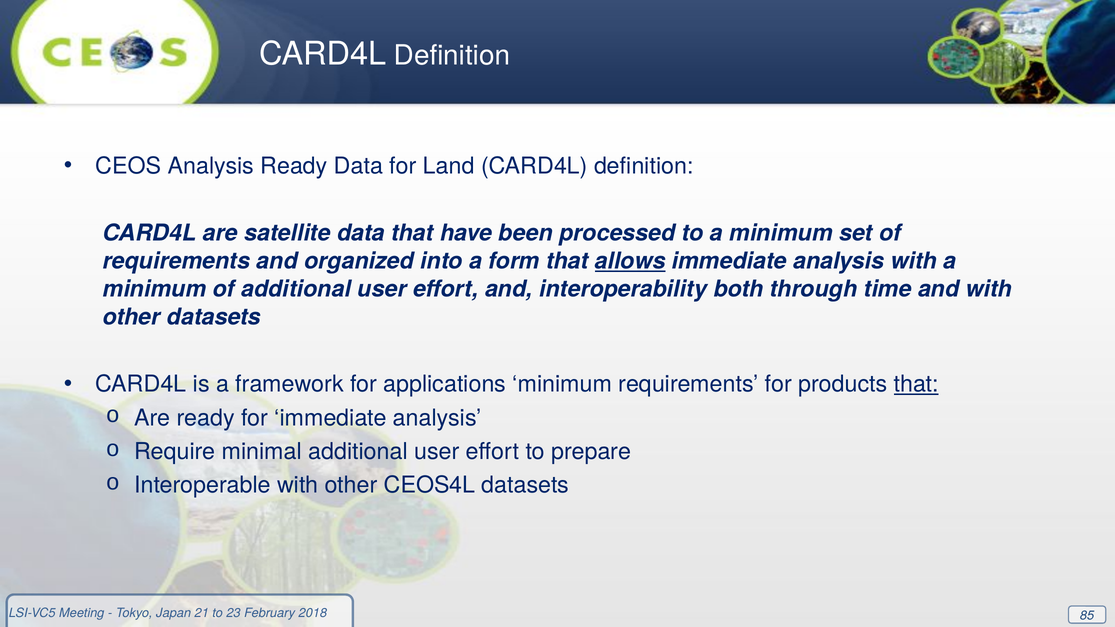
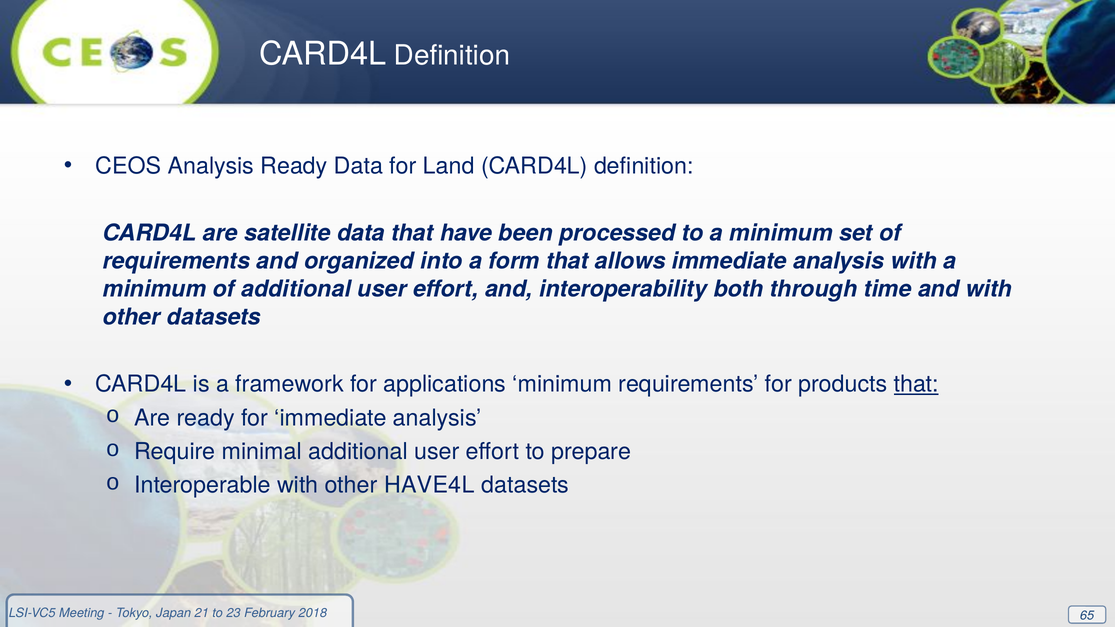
allows underline: present -> none (630, 261)
CEOS4L: CEOS4L -> HAVE4L (429, 485)
85: 85 -> 65 (1087, 616)
